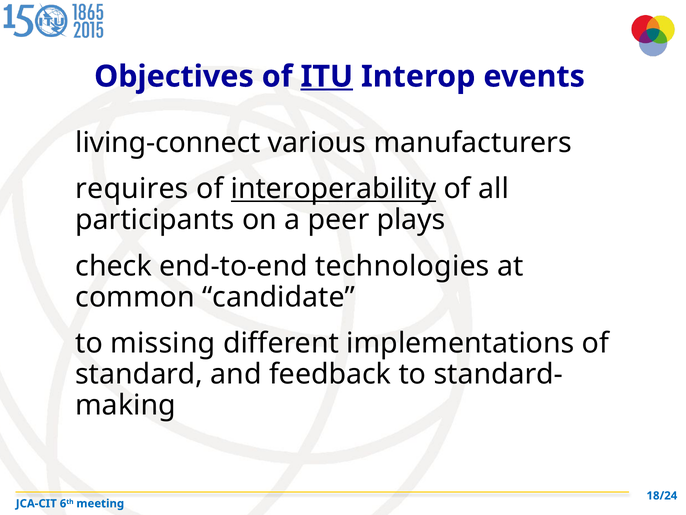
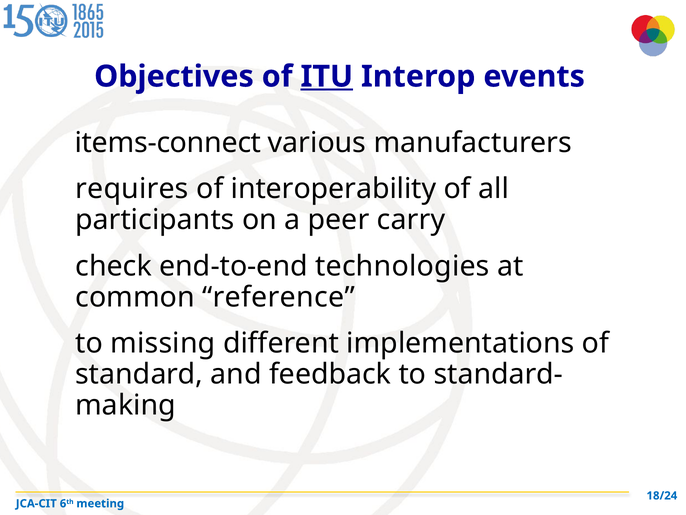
living-connect: living-connect -> items-connect (168, 143)
interoperability underline: present -> none (334, 189)
plays: plays -> carry (411, 220)
candidate: candidate -> reference (278, 297)
